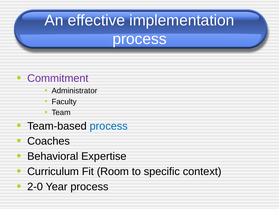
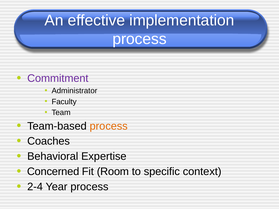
process colour: blue -> orange (109, 126)
Curriculum: Curriculum -> Concerned (53, 172)
2-0: 2-0 -> 2-4 (35, 187)
